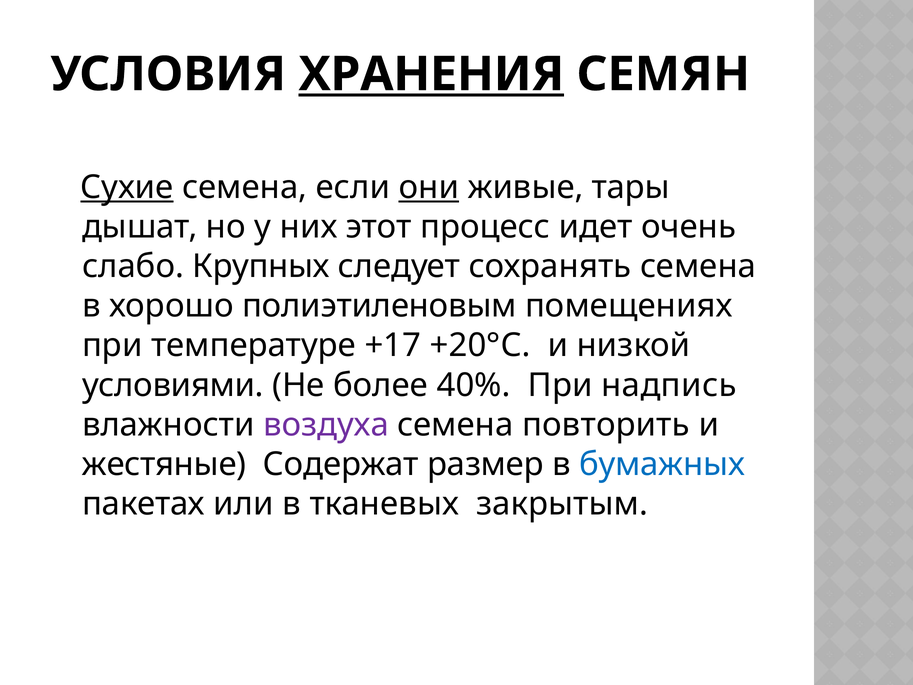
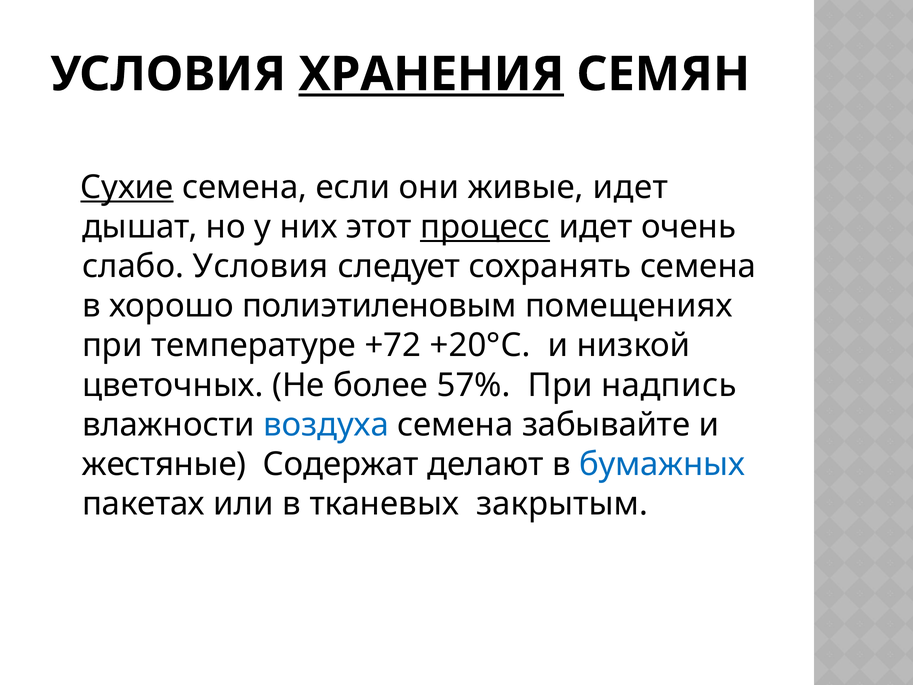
они underline: present -> none (429, 187)
живые тары: тары -> идет (630, 187)
процесс underline: none -> present (485, 227)
слабо Крупных: Крупных -> Условия (261, 266)
+17: +17 -> +72 (393, 345)
условиями: условиями -> цветочных (173, 385)
40%: 40% -> 57% (474, 385)
воздуха colour: purple -> blue (326, 425)
повторить: повторить -> забывайте (606, 425)
размер: размер -> делают (485, 464)
